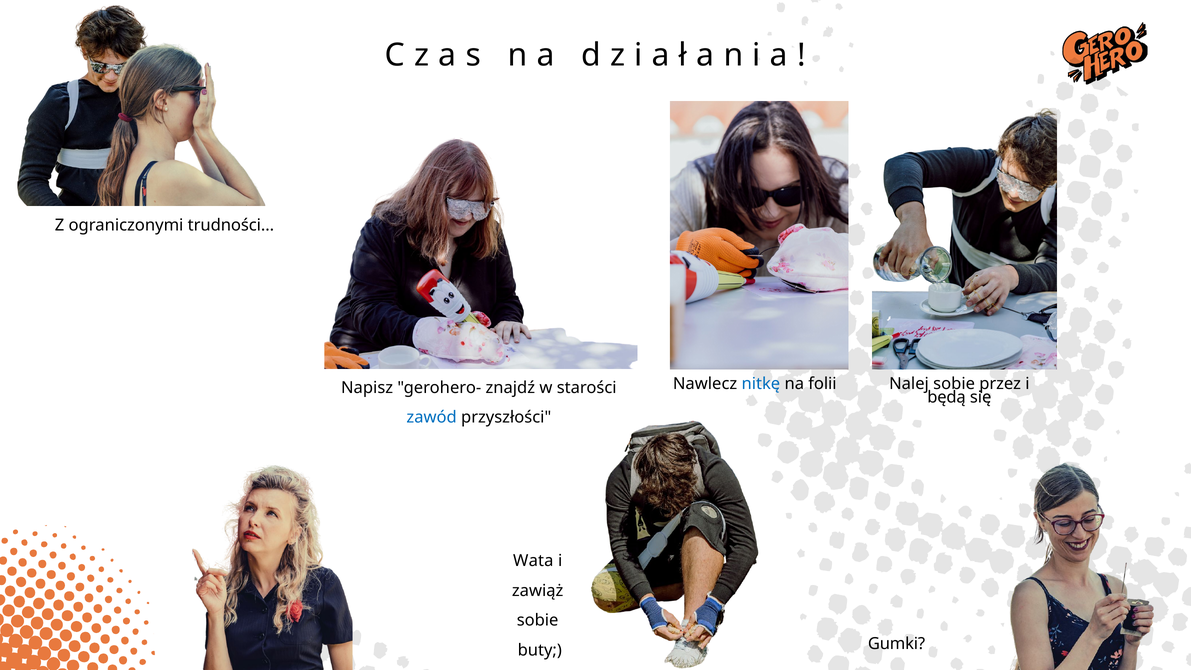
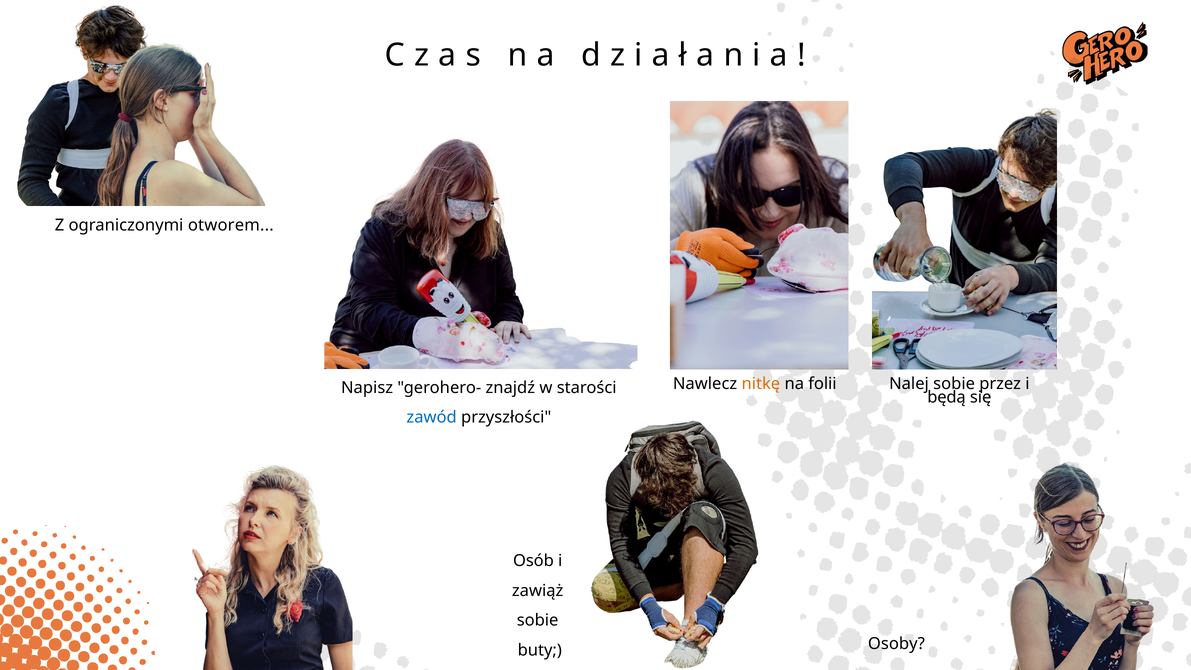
trudności: trudności -> otworem (231, 225)
nitkę colour: blue -> orange (761, 384)
Wata: Wata -> Osób (533, 561)
Gumki: Gumki -> Osoby (896, 644)
